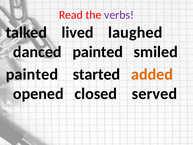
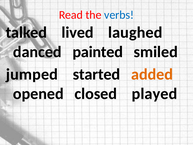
verbs colour: purple -> blue (119, 15)
painted: painted -> jumped (32, 74)
served: served -> played (154, 94)
